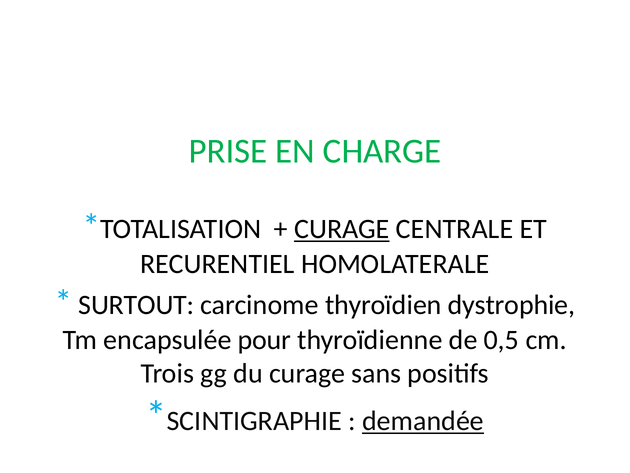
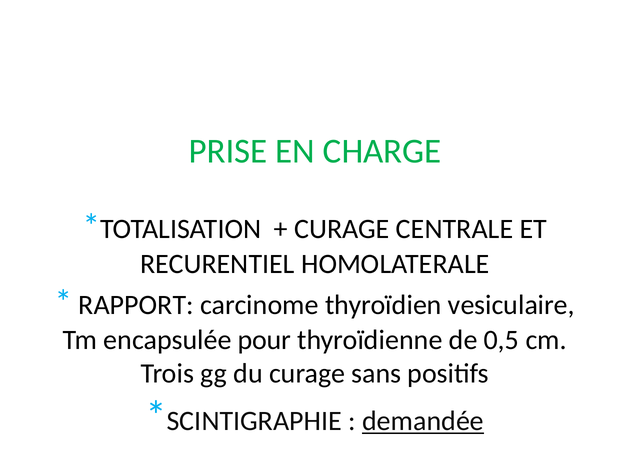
CURAGE underline: present -> none (342, 229)
SURTOUT: SURTOUT -> RAPPORT (136, 305)
dystrophie: dystrophie -> vesiculaire (511, 305)
